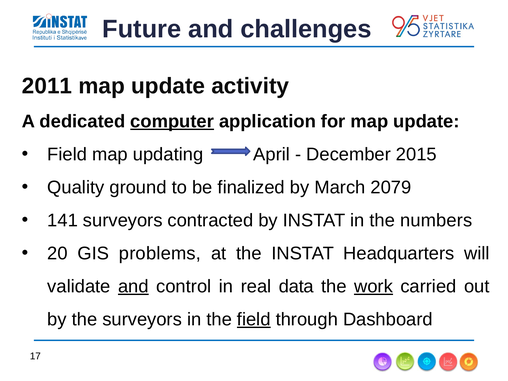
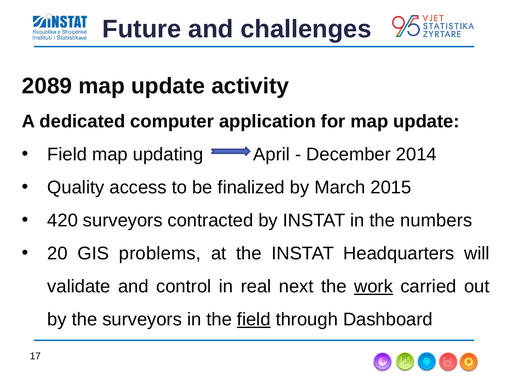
2011: 2011 -> 2089 (47, 86)
computer underline: present -> none (172, 121)
2015: 2015 -> 2014 (416, 154)
ground: ground -> access (138, 187)
2079: 2079 -> 2015 (391, 187)
141: 141 -> 420 (63, 220)
and underline: present -> none (133, 286)
data: data -> next (296, 286)
